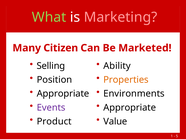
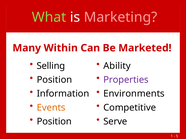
Citizen: Citizen -> Within (61, 48)
Properties colour: orange -> purple (126, 80)
Appropriate: Appropriate -> Information (63, 94)
Events colour: purple -> orange (51, 108)
Appropriate: Appropriate -> Competitive (130, 108)
Product: Product -> Position (54, 122)
Value: Value -> Serve (115, 122)
